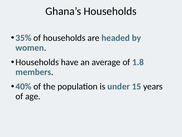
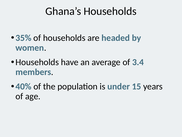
1.8: 1.8 -> 3.4 (138, 62)
